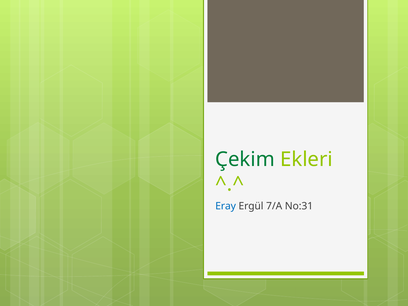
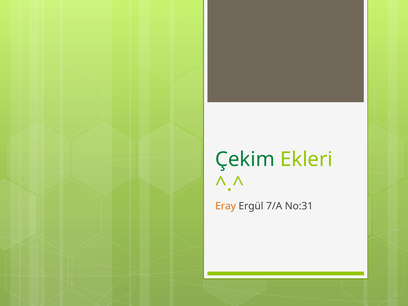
Eray colour: blue -> orange (226, 206)
